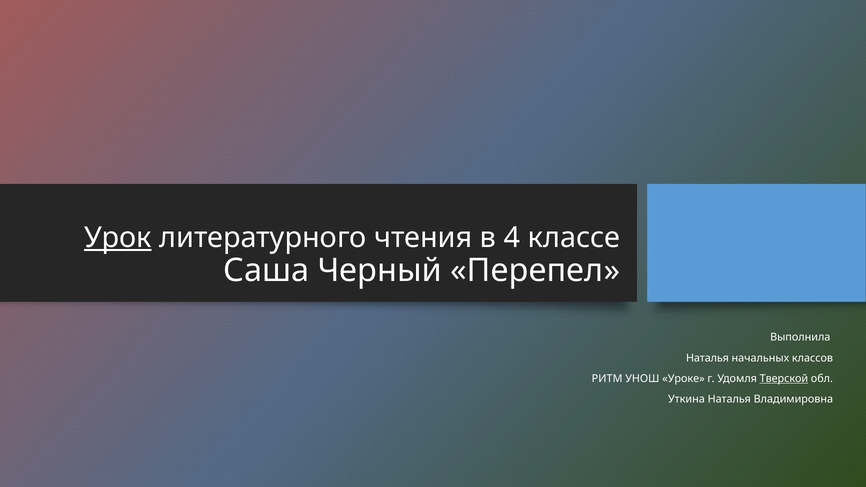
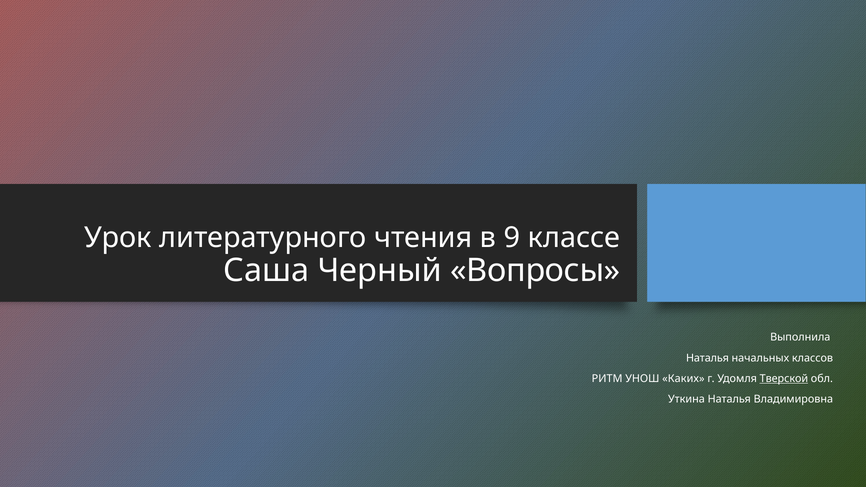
Урок underline: present -> none (118, 238)
4: 4 -> 9 (512, 238)
Перепел: Перепел -> Вопросы (535, 271)
Уроке: Уроке -> Каких (683, 379)
